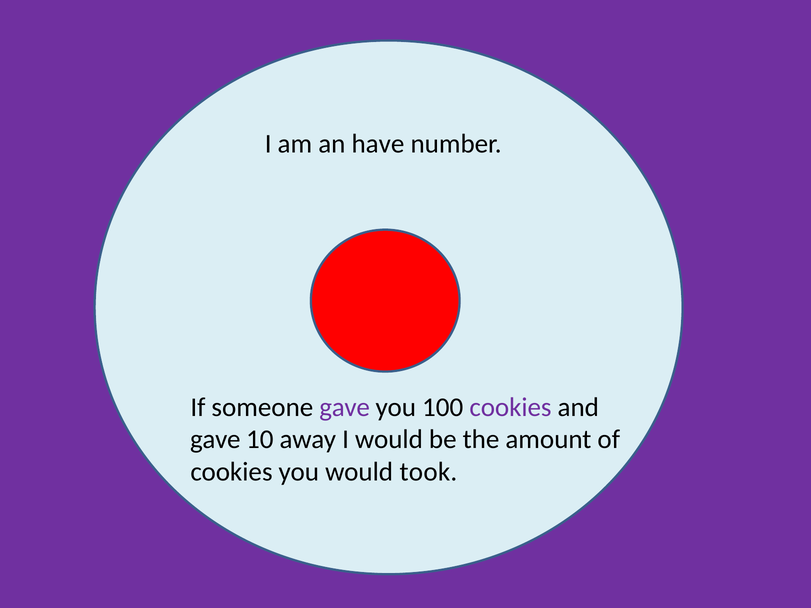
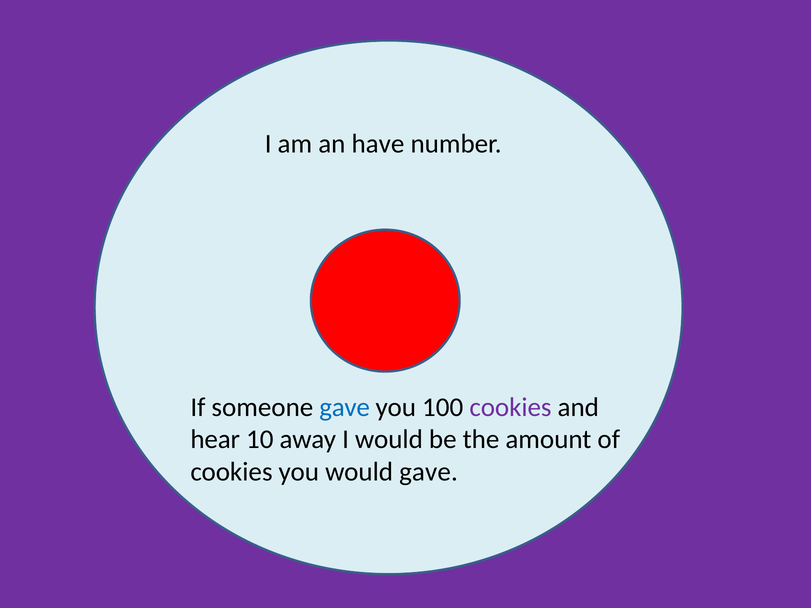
gave colour: purple -> blue (345, 407)
gave: gave -> hear (215, 440)
would took: took -> gave (428, 472)
